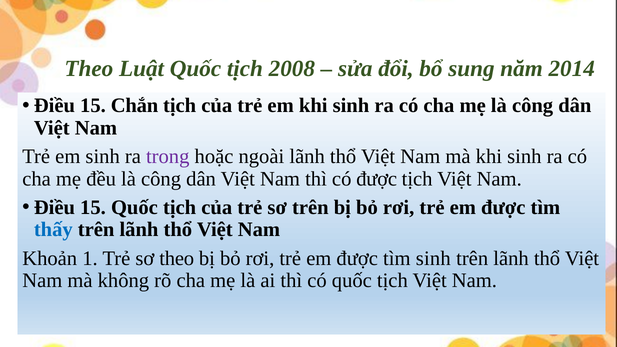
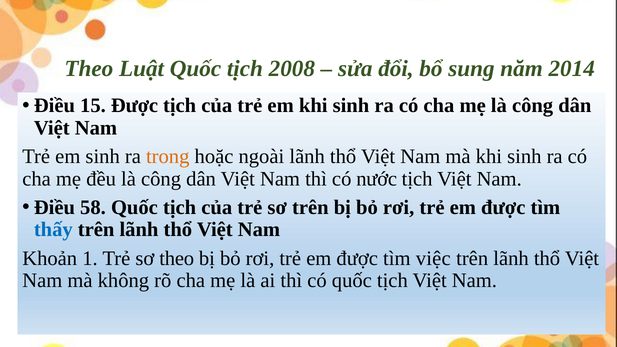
15 Chắn: Chắn -> Được (135, 106)
trong colour: purple -> orange (168, 157)
có được: được -> nước (377, 179)
15: 15 -> 58 (93, 207)
tìm sinh: sinh -> việc (433, 258)
